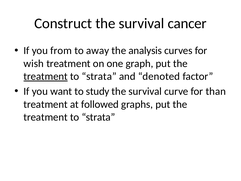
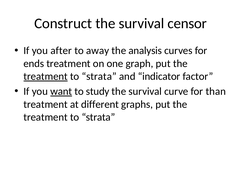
cancer: cancer -> censor (187, 23)
from: from -> after (61, 51)
wish: wish -> ends (34, 63)
denoted: denoted -> indicator (159, 76)
want underline: none -> present (61, 91)
followed: followed -> different (100, 104)
